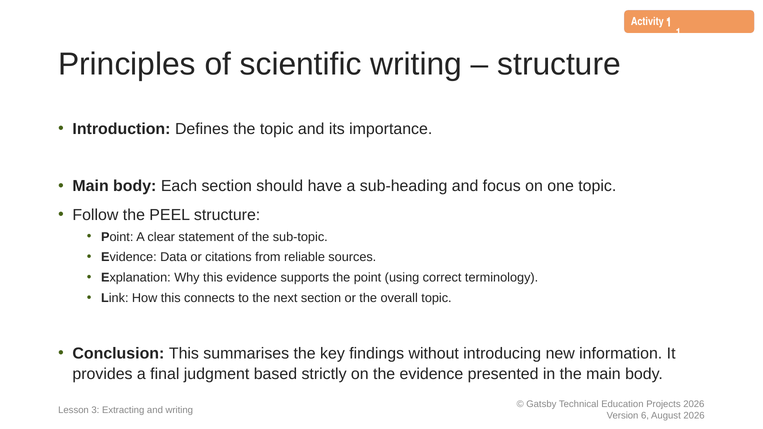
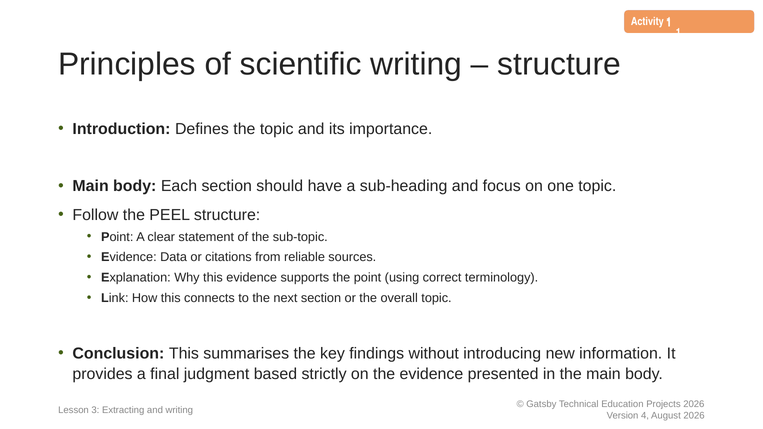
6: 6 -> 4 (645, 416)
